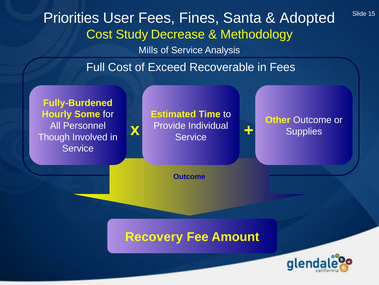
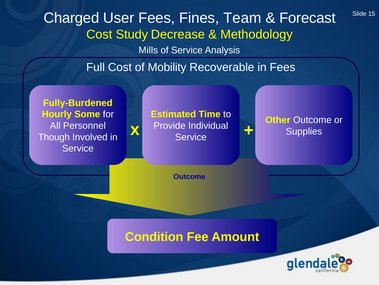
Priorities: Priorities -> Charged (71, 18)
Santa: Santa -> Team (242, 18)
Adopted: Adopted -> Forecast (307, 18)
Exceed: Exceed -> Mobility (167, 67)
Recovery: Recovery -> Condition (154, 236)
